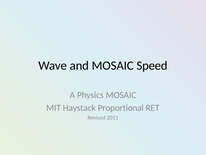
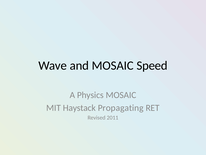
Proportional: Proportional -> Propagating (121, 108)
